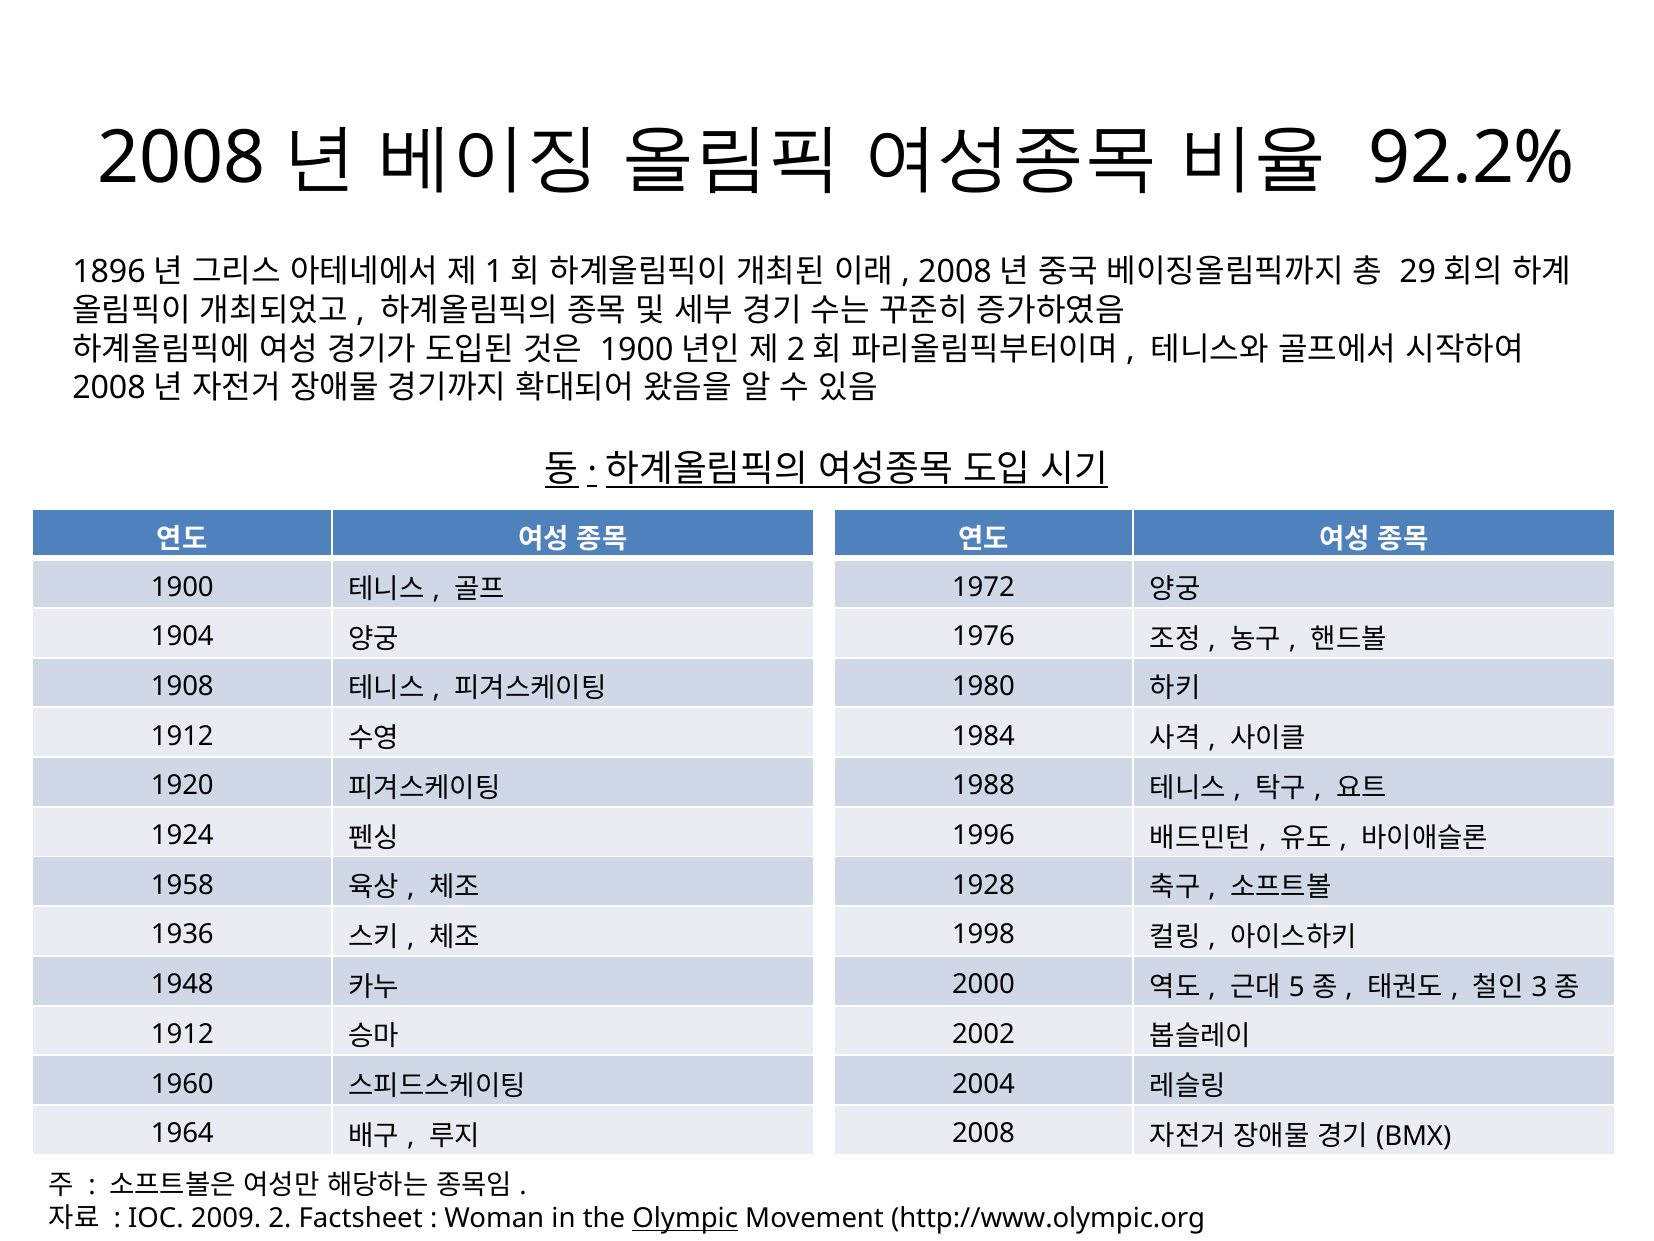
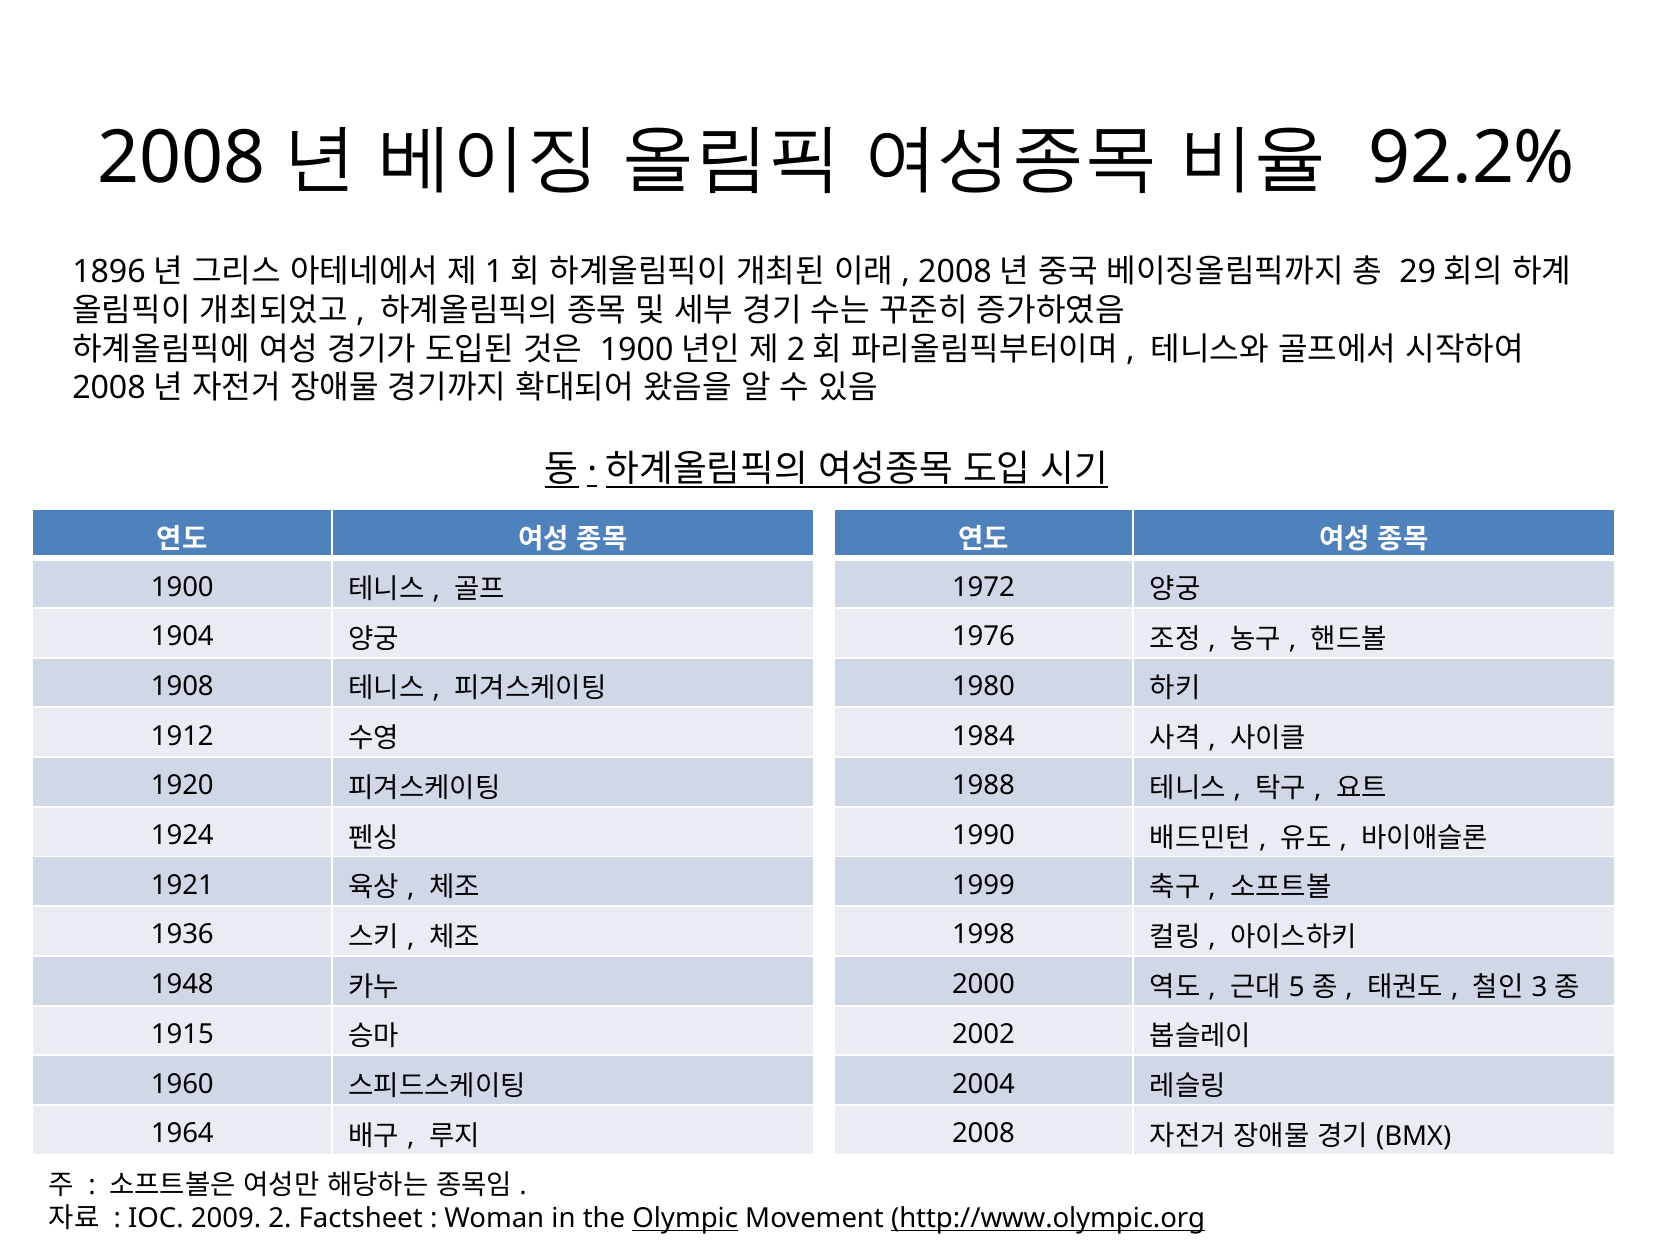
1996: 1996 -> 1990 (983, 835)
1958: 1958 -> 1921 (182, 885)
1928: 1928 -> 1999 (983, 885)
1912: 1912 -> 1915 (182, 1034)
http://www.olympic.org underline: none -> present (1048, 1218)
